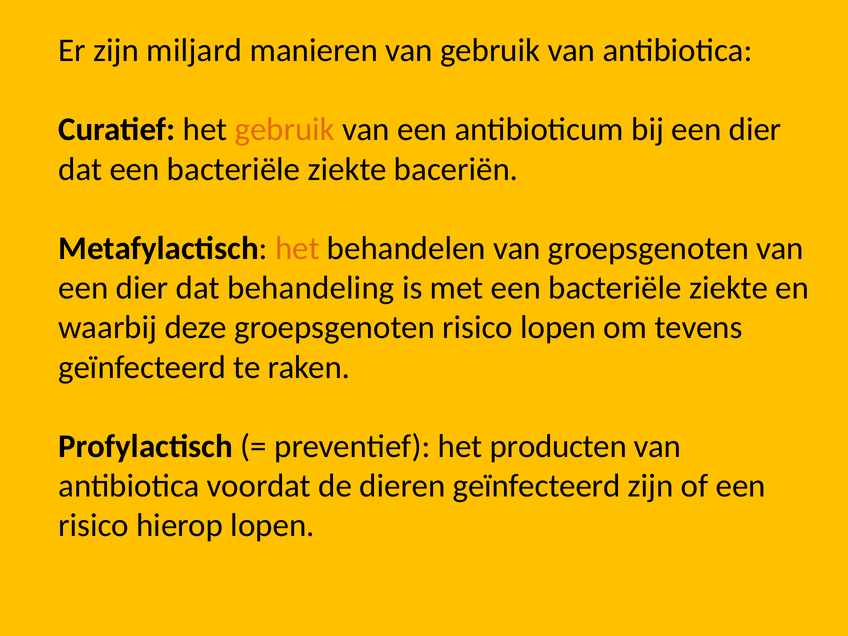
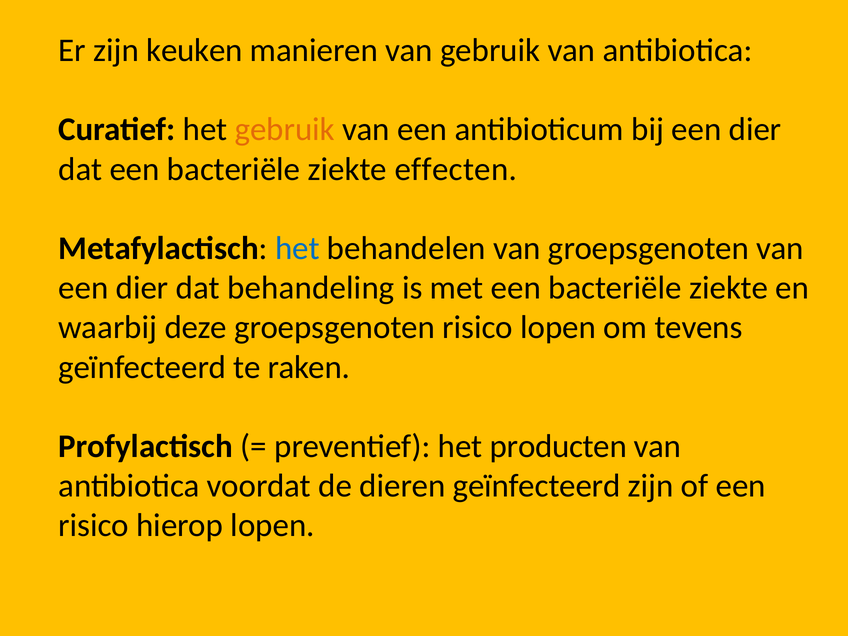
miljard: miljard -> keuken (195, 50)
baceriën: baceriën -> effecten (456, 169)
het colour: orange -> blue (297, 248)
